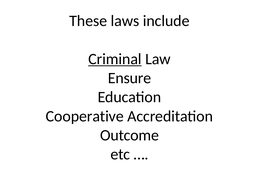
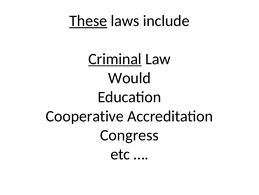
These underline: none -> present (88, 21)
Ensure: Ensure -> Would (129, 78)
Outcome: Outcome -> Congress (129, 135)
